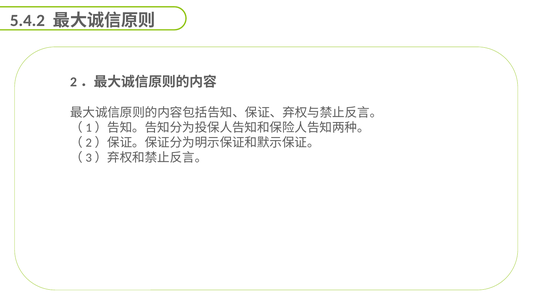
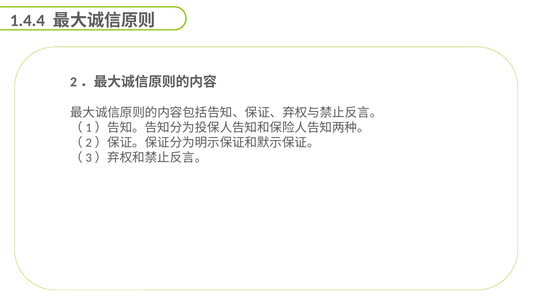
5.4.2: 5.4.2 -> 1.4.4 (27, 21)
